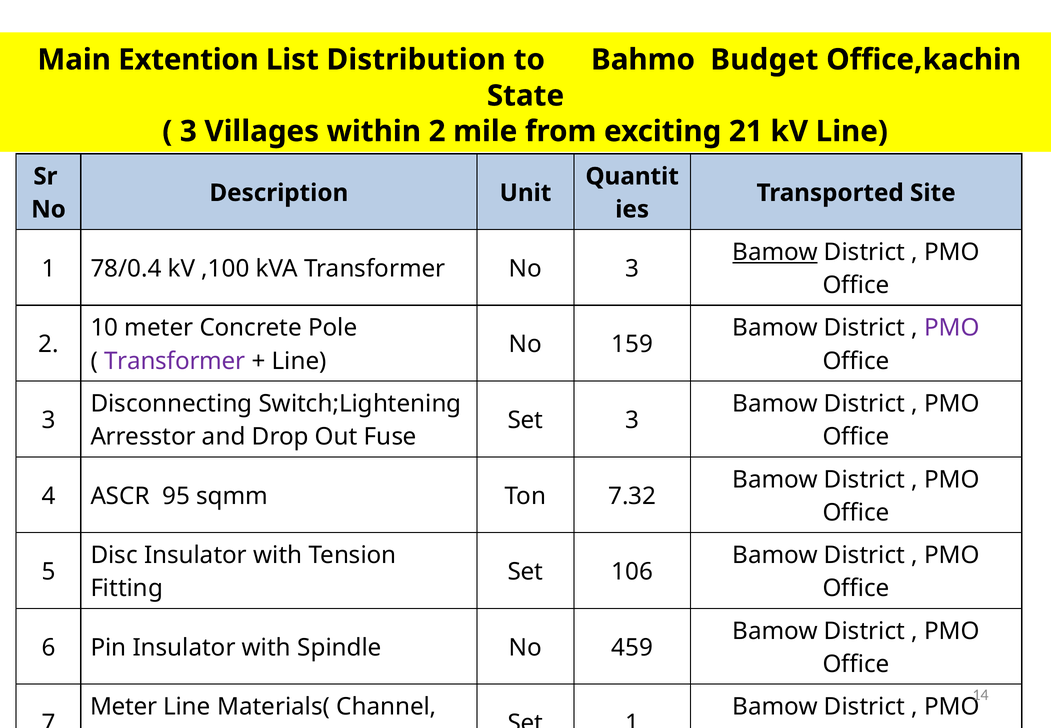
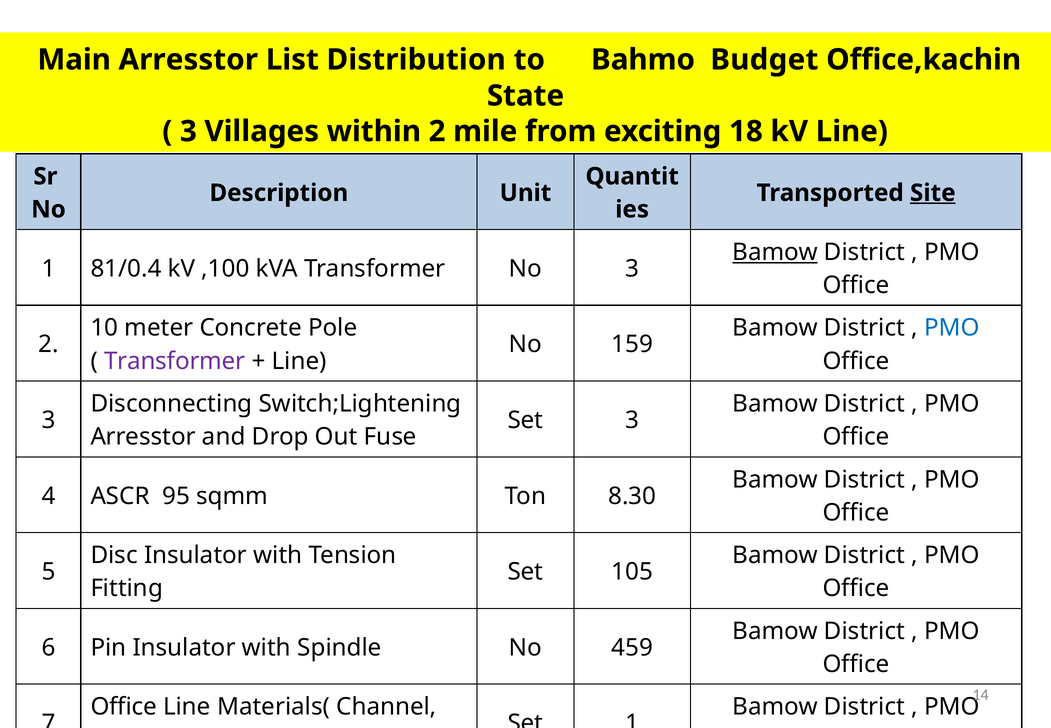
Main Extention: Extention -> Arresstor (188, 60)
21: 21 -> 18 (746, 131)
Site underline: none -> present (933, 193)
78/0.4: 78/0.4 -> 81/0.4 (126, 269)
PMO colour: purple -> blue (952, 328)
7.32: 7.32 -> 8.30 (632, 496)
106: 106 -> 105 (632, 572)
Meter: Meter -> Office (124, 707)
